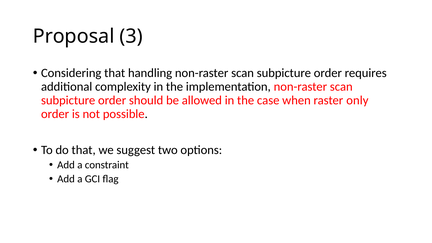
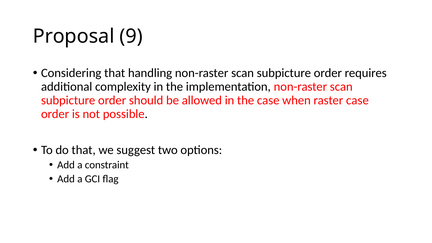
3: 3 -> 9 (131, 36)
raster only: only -> case (357, 100)
